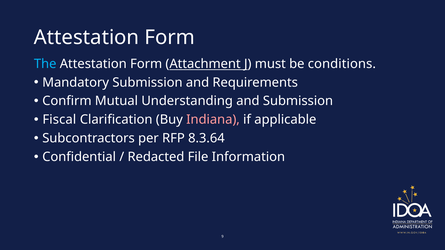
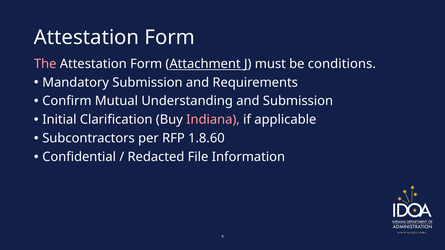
The colour: light blue -> pink (45, 64)
Fiscal: Fiscal -> Initial (59, 120)
8.3.64: 8.3.64 -> 1.8.60 (206, 138)
